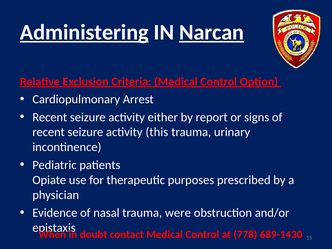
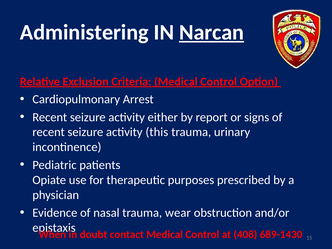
Administering underline: present -> none (84, 32)
were: were -> wear (178, 213)
778: 778 -> 408 (245, 235)
